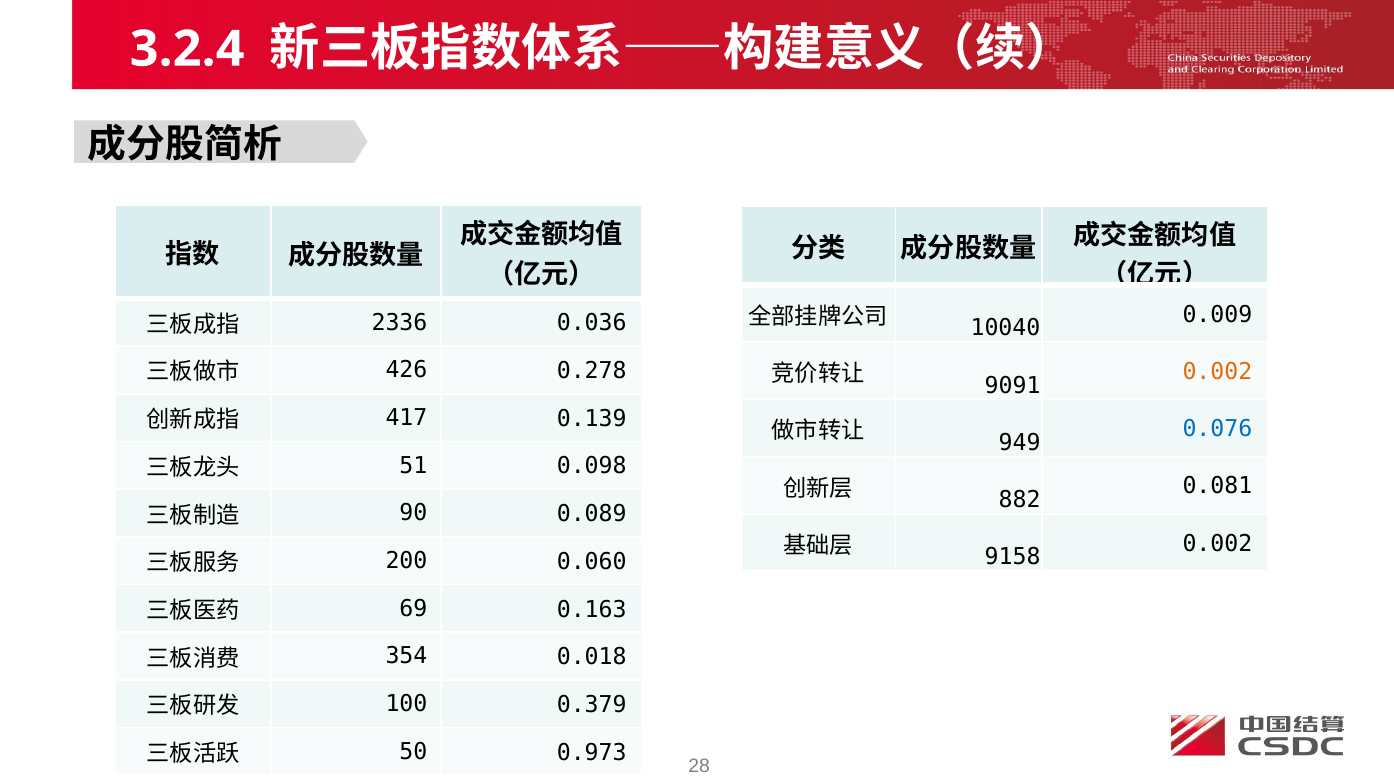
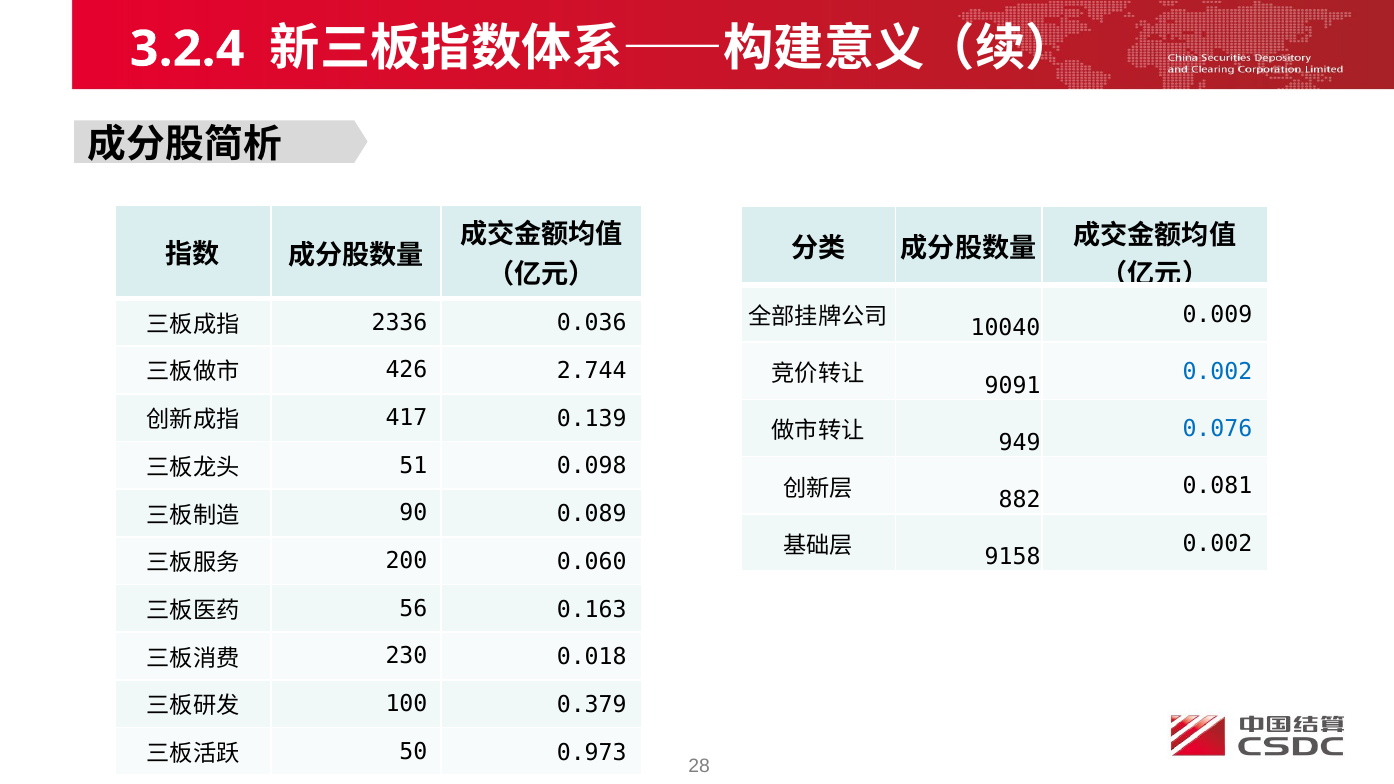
0.002 colour: orange -> blue (1217, 372)
0.278: 0.278 -> 2.744 (592, 371)
69: 69 -> 56 (413, 609)
354: 354 -> 230 (406, 656)
